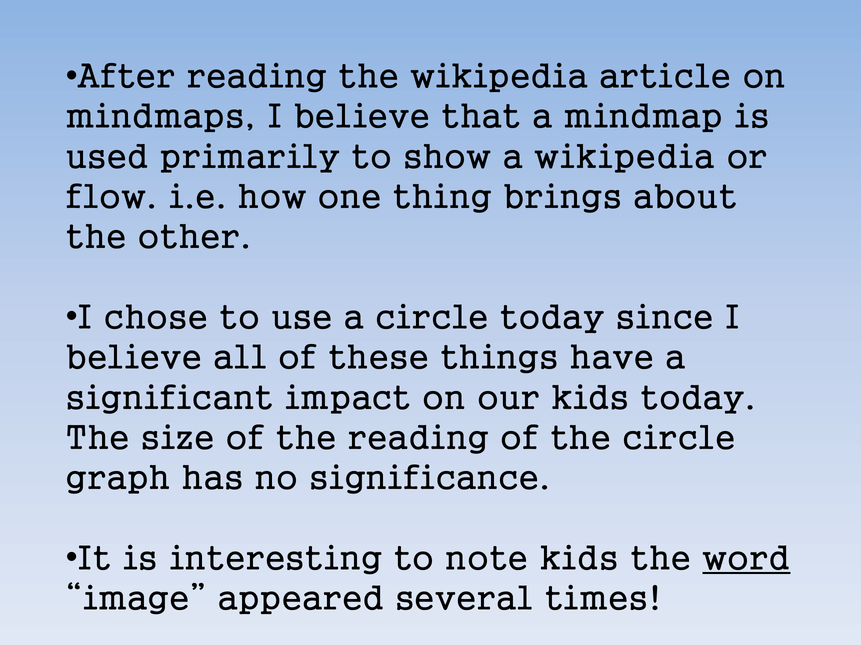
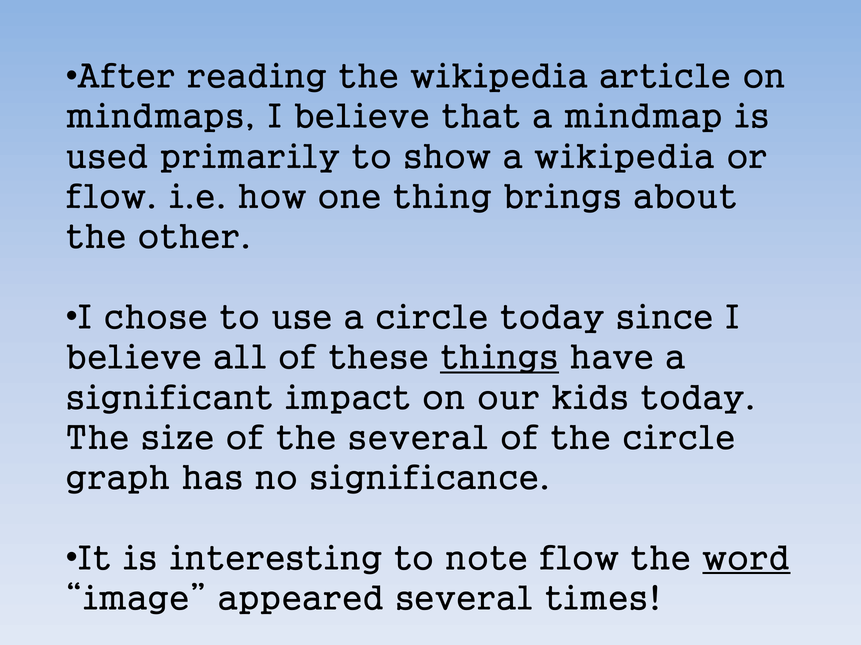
things underline: none -> present (499, 358)
the reading: reading -> several (418, 439)
note kids: kids -> flow (579, 559)
